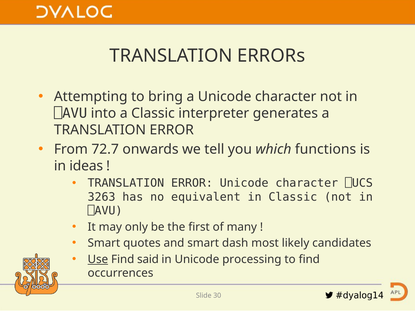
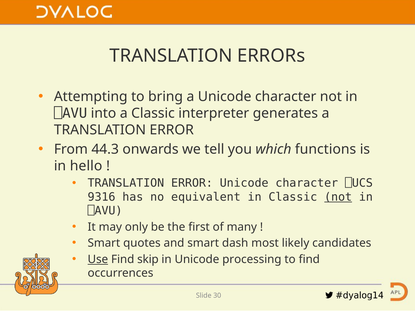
72.7: 72.7 -> 44.3 (105, 149)
ideas: ideas -> hello (86, 166)
3263: 3263 -> 9316 (102, 197)
not underline: none -> present (338, 197)
said: said -> skip (148, 259)
